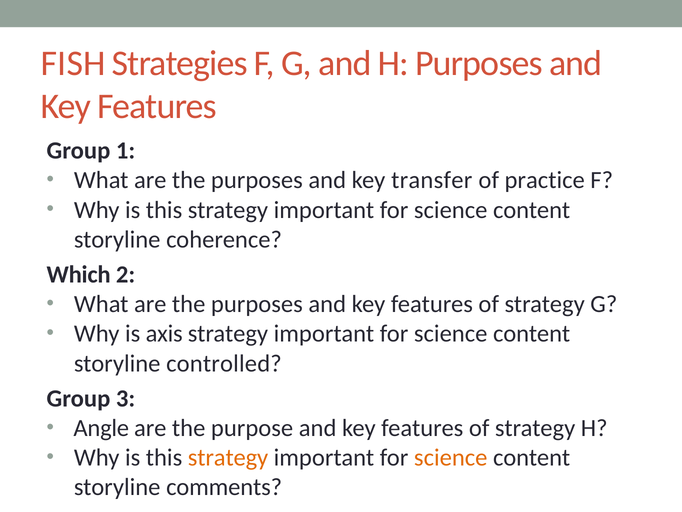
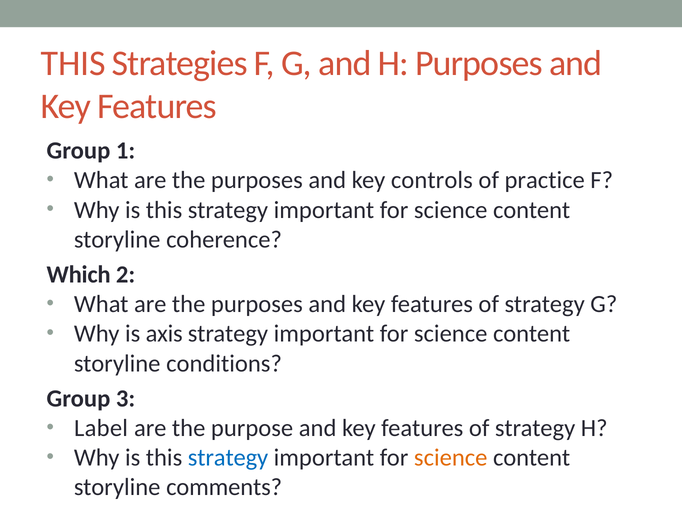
FISH: FISH -> THIS (73, 63)
transfer: transfer -> controls (432, 180)
controlled: controlled -> conditions (224, 363)
Angle: Angle -> Label (101, 428)
strategy colour: orange -> blue (228, 457)
